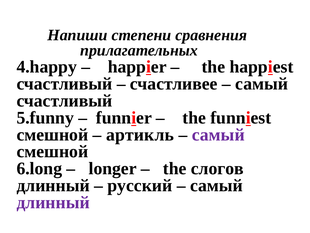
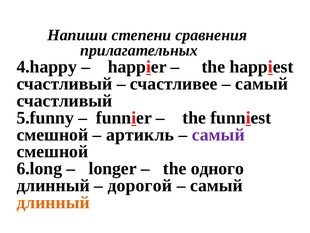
слогов: слогов -> одного (217, 168)
русский: русский -> дорогой (140, 185)
длинный colour: purple -> orange (53, 202)
